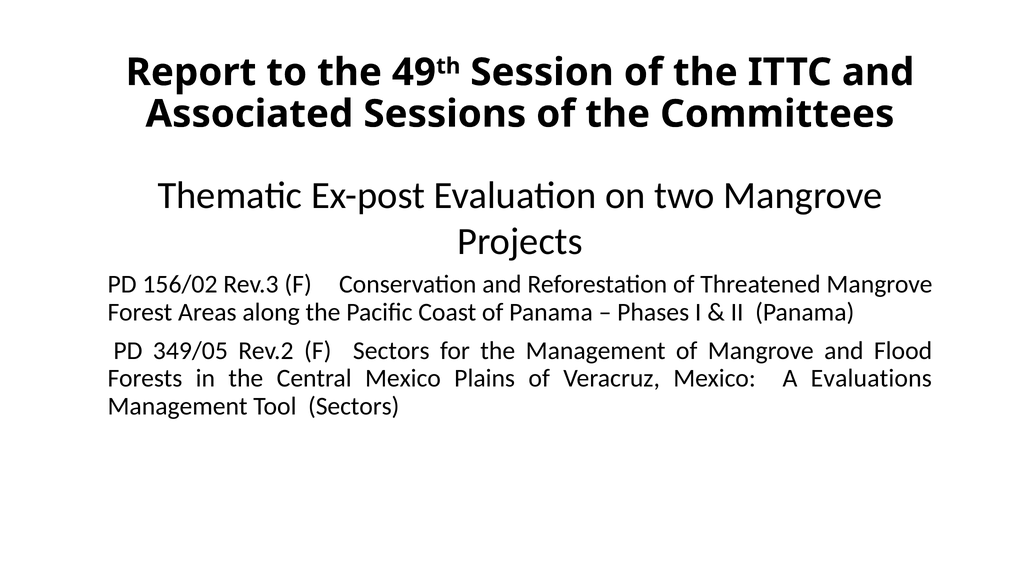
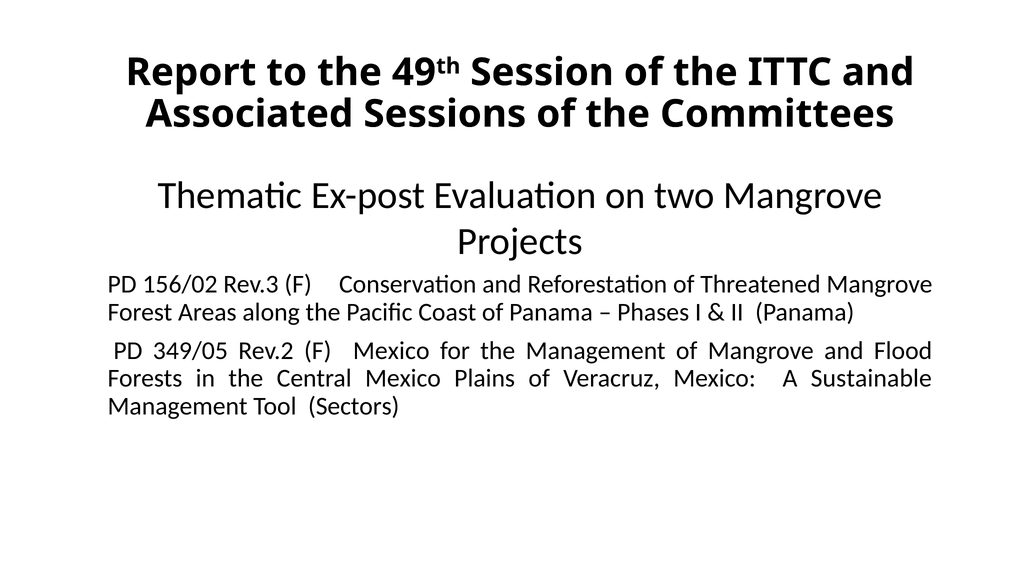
F Sectors: Sectors -> Mexico (391, 351)
Evaluations: Evaluations -> Sustainable (871, 379)
